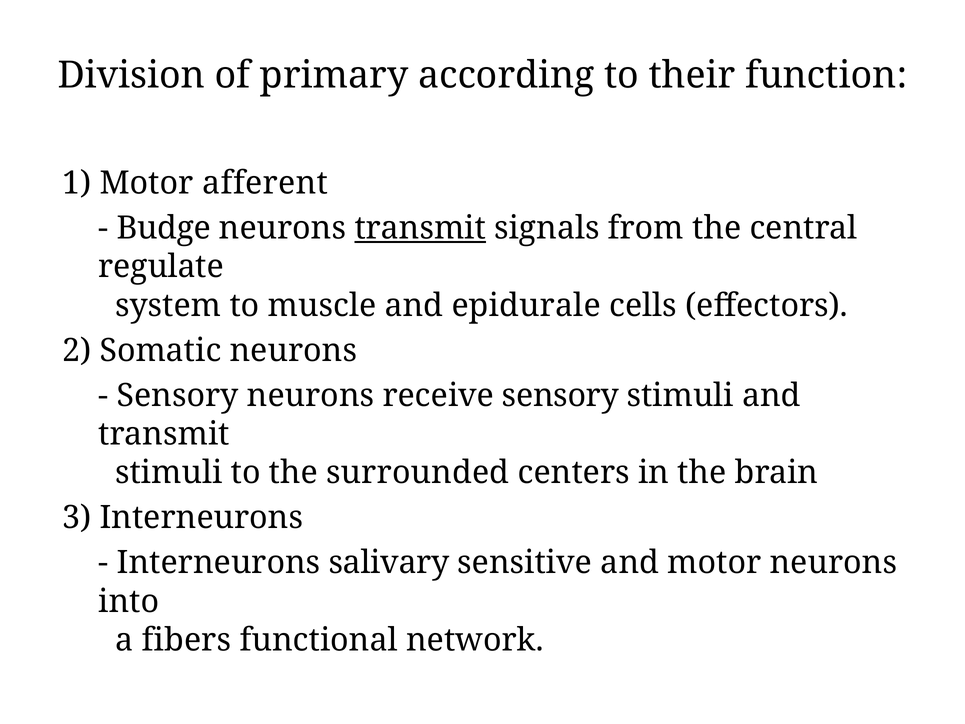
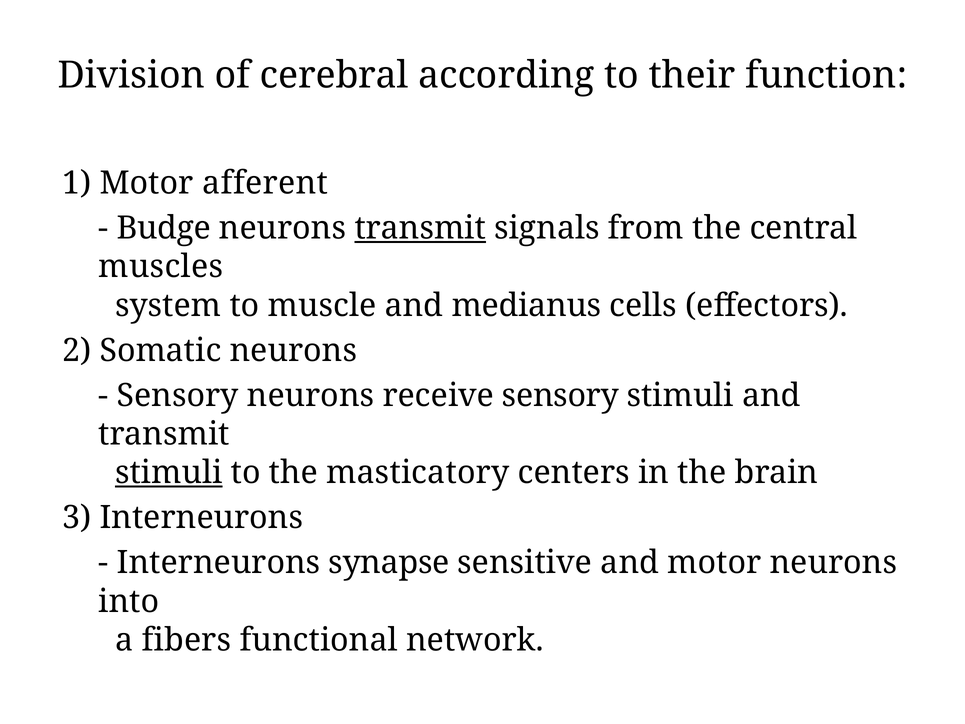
primary: primary -> cerebral (334, 75)
regulate: regulate -> muscles (161, 267)
epidurale: epidurale -> medianus (526, 305)
stimuli underline: none -> present (169, 473)
surrounded: surrounded -> masticatory (418, 473)
salivary: salivary -> synapse (389, 563)
